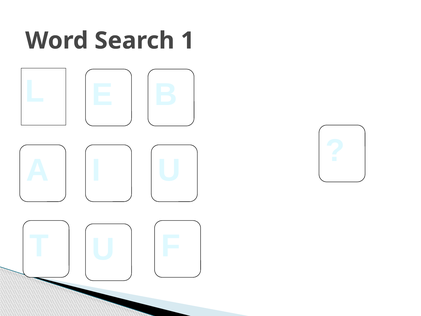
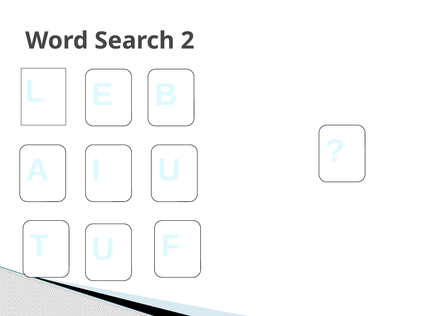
1: 1 -> 2 (188, 41)
